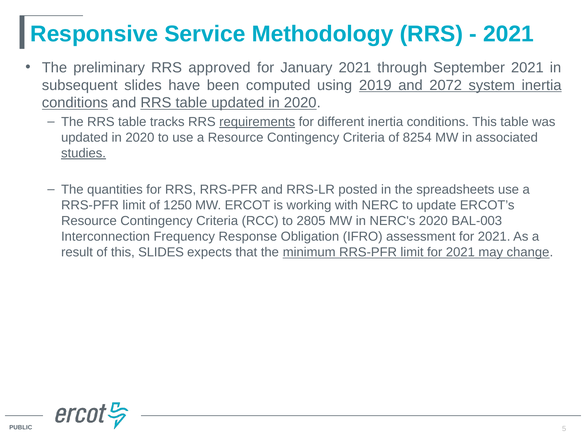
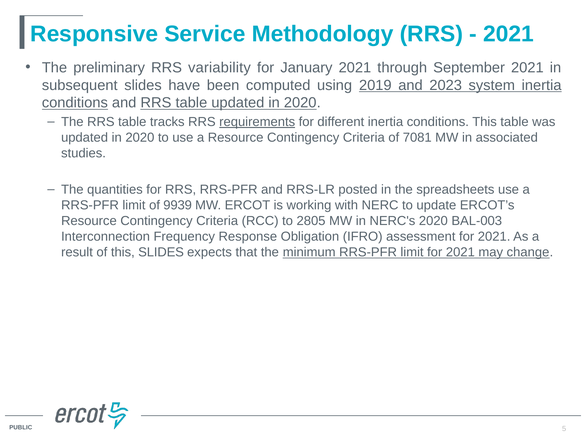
approved: approved -> variability (219, 68)
2072: 2072 -> 2023 (446, 85)
8254: 8254 -> 7081 (417, 138)
studies underline: present -> none (83, 153)
1250: 1250 -> 9939 (178, 205)
